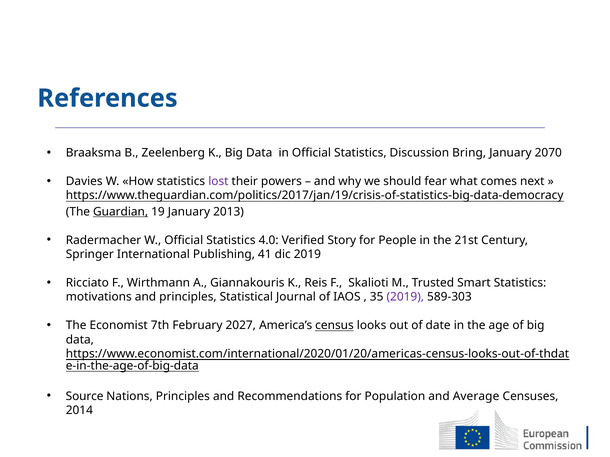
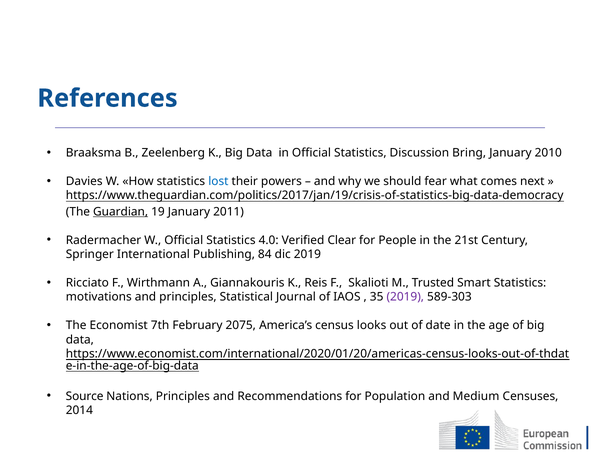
2070: 2070 -> 2010 (548, 153)
lost colour: purple -> blue (218, 182)
2013: 2013 -> 2011 (229, 212)
Story: Story -> Clear (342, 240)
41: 41 -> 84 (265, 255)
2027: 2027 -> 2075 (241, 326)
census underline: present -> none (334, 326)
Average: Average -> Medium (476, 397)
